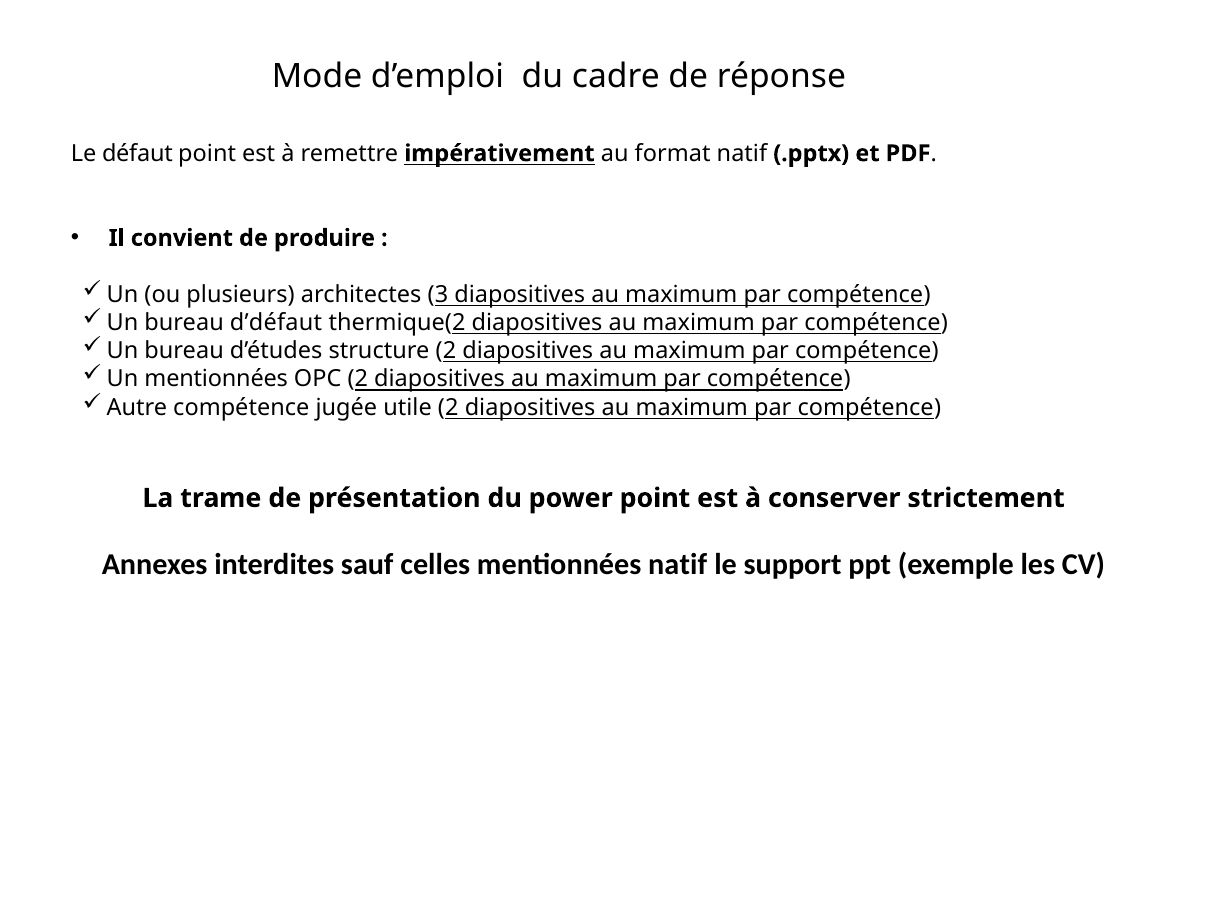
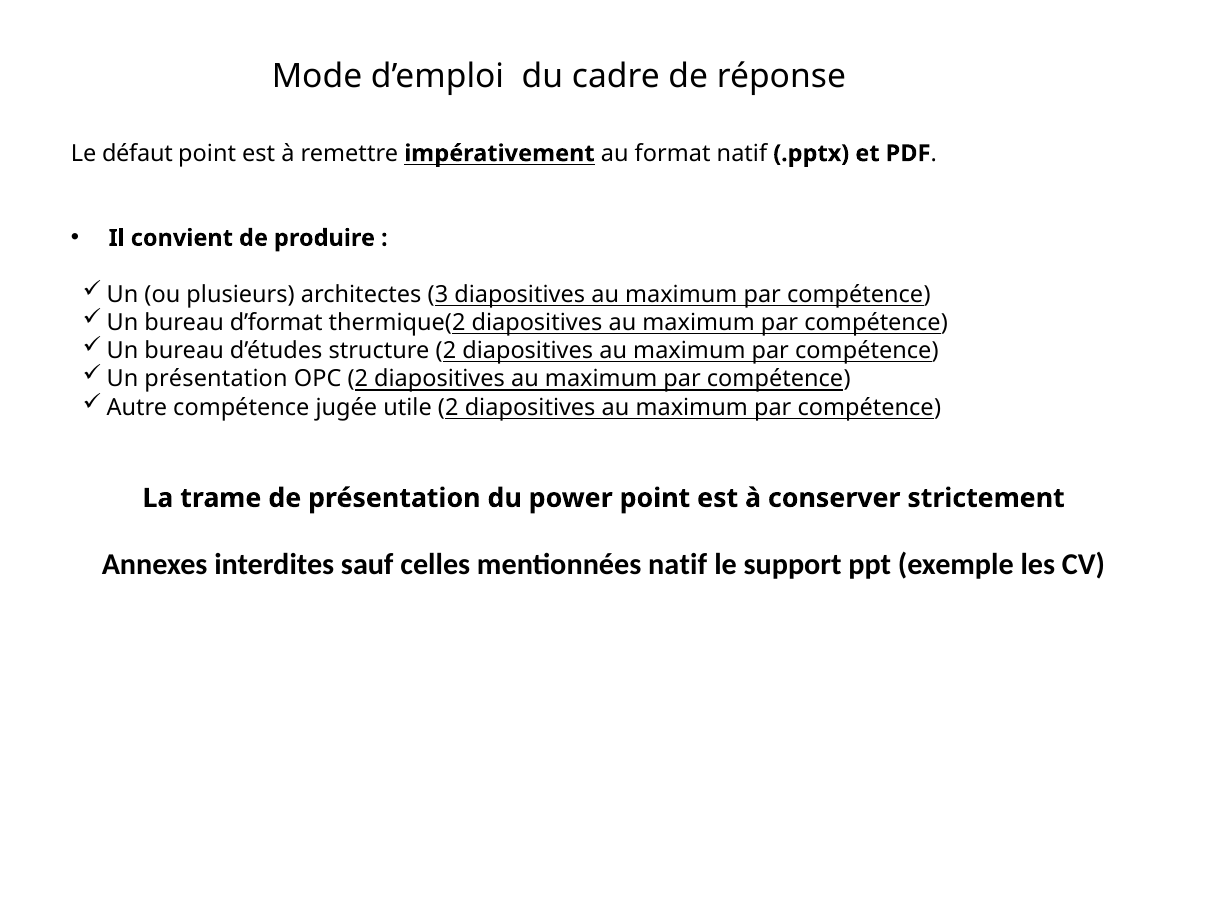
d’défaut: d’défaut -> d’format (276, 323)
Un mentionnées: mentionnées -> présentation (216, 379)
